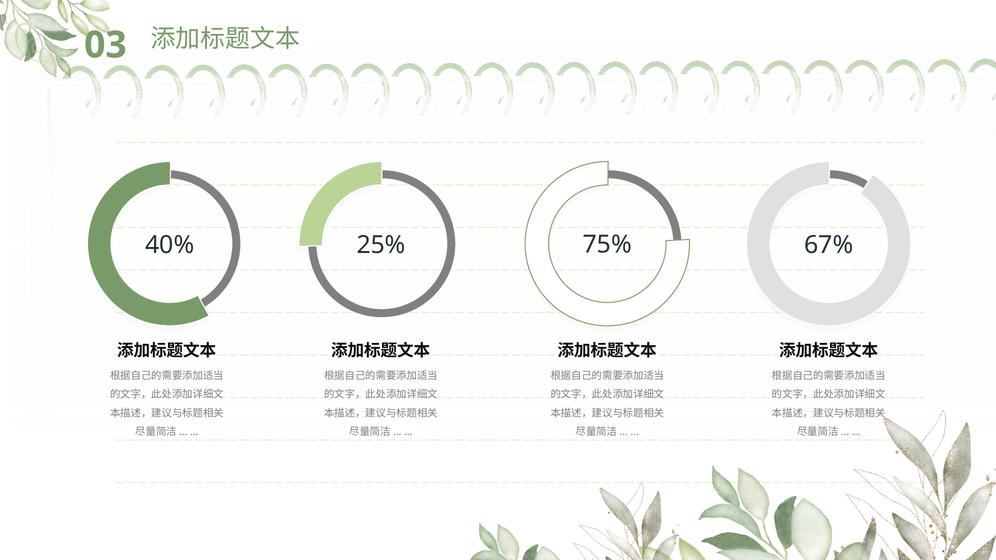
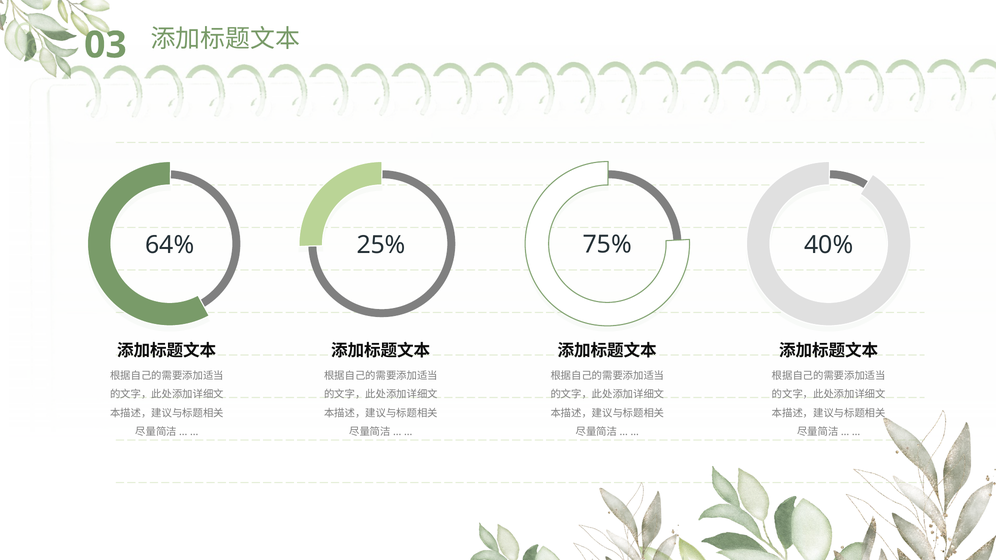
40%: 40% -> 64% (170, 245)
67%: 67% -> 40% (829, 245)
